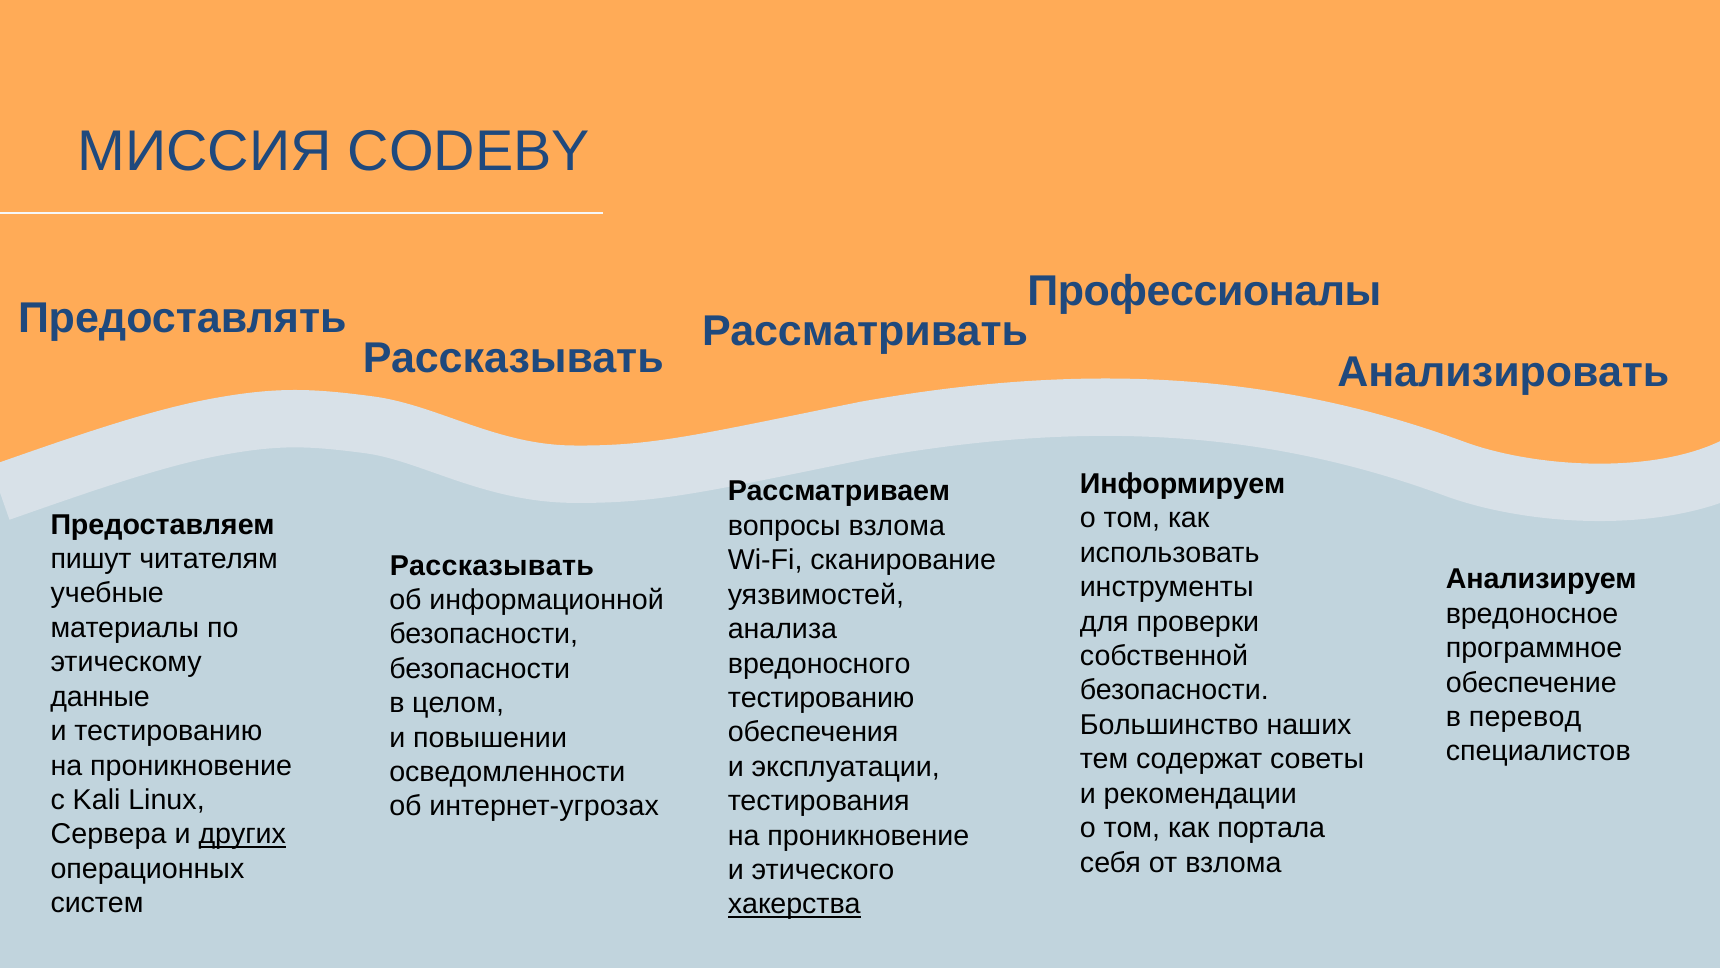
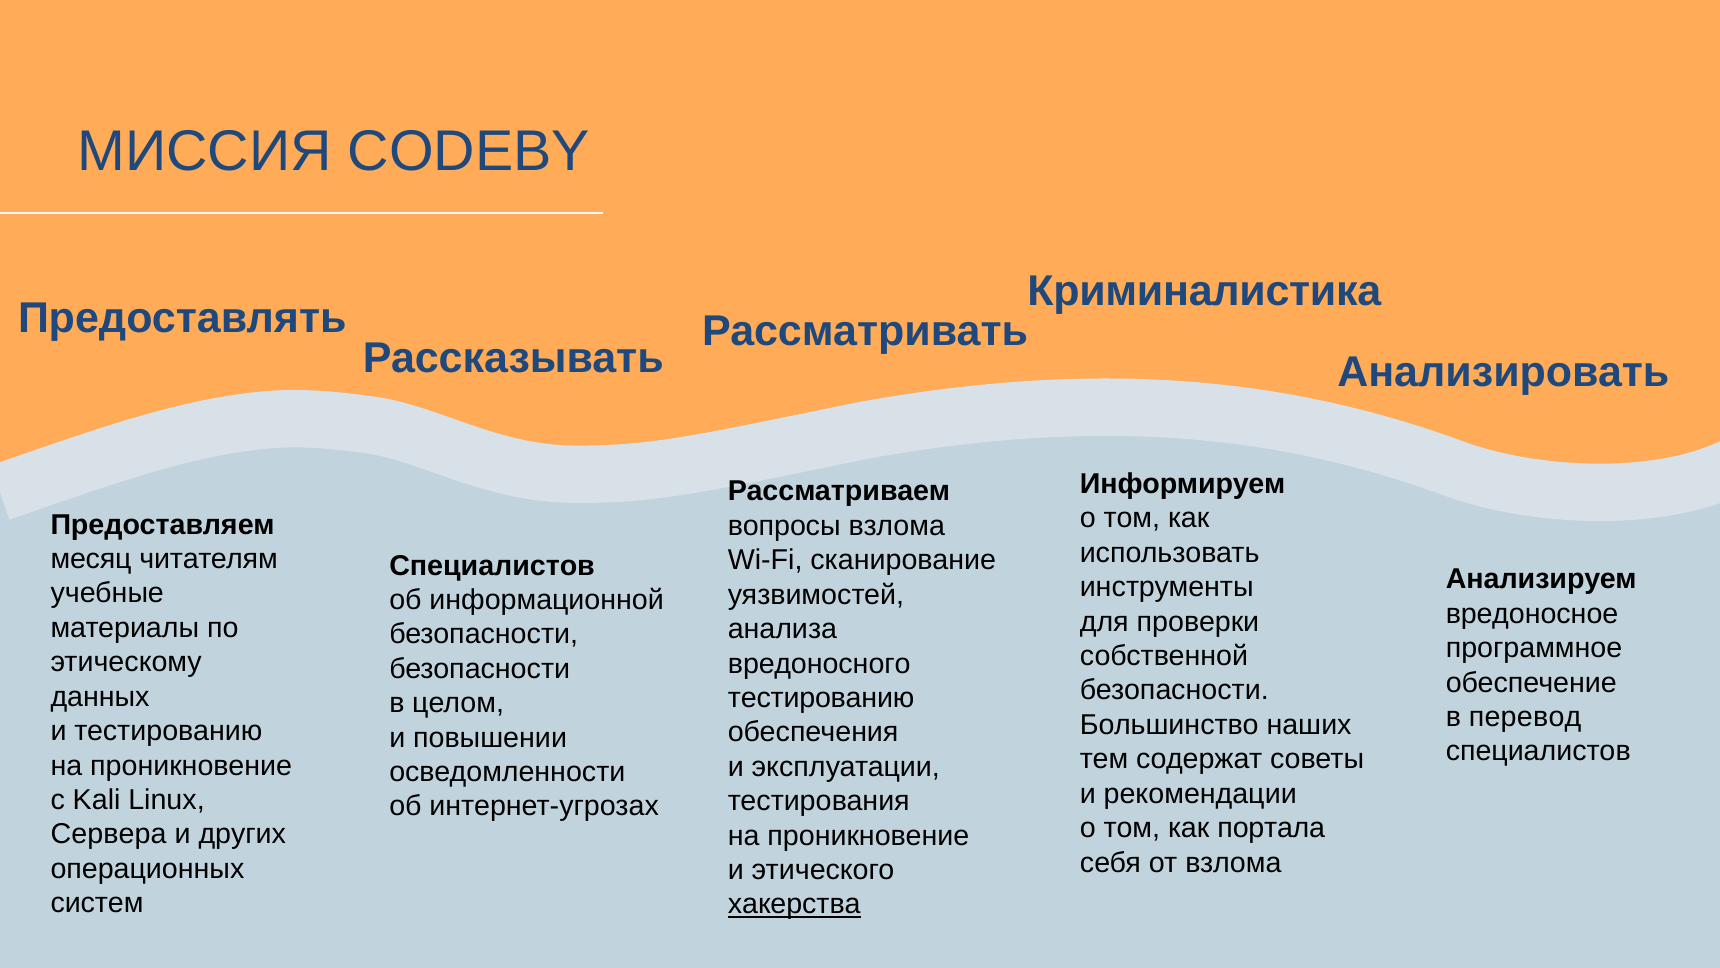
Профессионалы: Профессионалы -> Криминалистика (1204, 291)
пишут: пишут -> месяц (91, 559)
Рассказывать: Рассказывать -> Специалистов (492, 565)
данные: данные -> данных (100, 696)
других underline: present -> none (242, 834)
